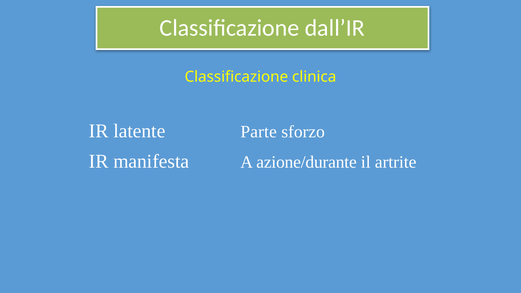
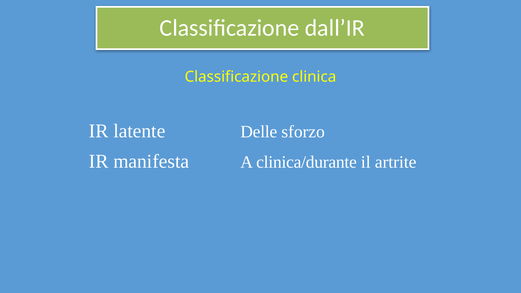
Parte: Parte -> Delle (259, 132)
azione/durante: azione/durante -> clinica/durante (307, 162)
